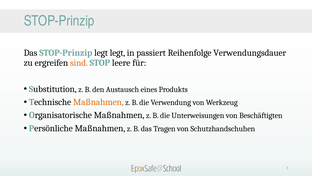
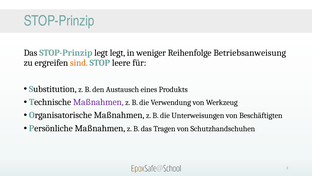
passiert: passiert -> weniger (151, 53)
Verwendungsdauer: Verwendungsdauer -> Betriebsanweisung (250, 53)
Maßnahmen colour: orange -> purple (98, 102)
